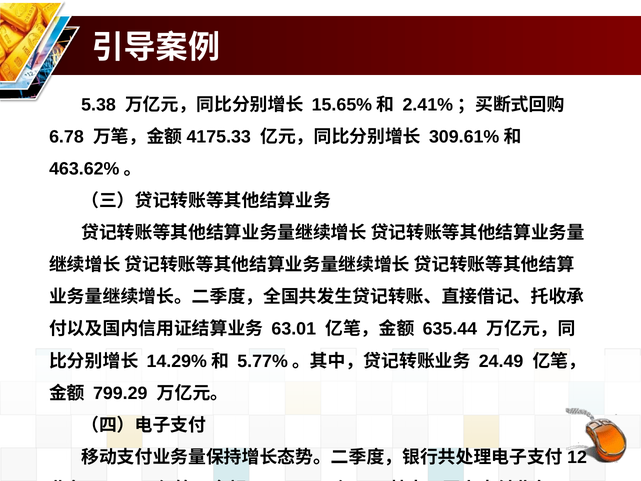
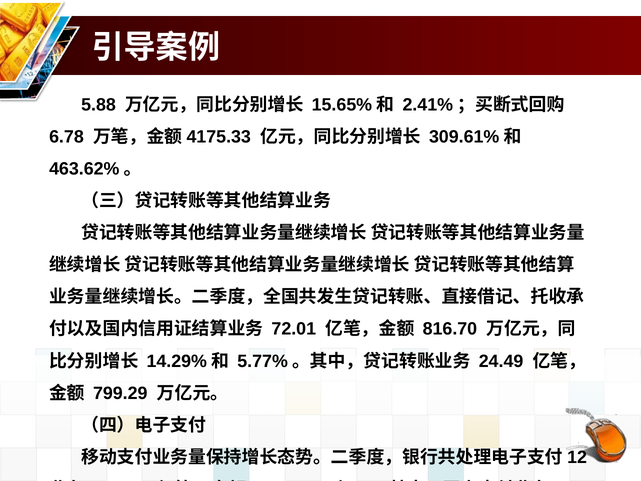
5.38: 5.38 -> 5.88 (99, 105)
63.01: 63.01 -> 72.01 (294, 329)
635.44: 635.44 -> 816.70 (450, 329)
